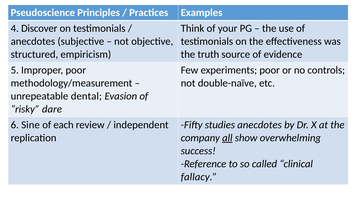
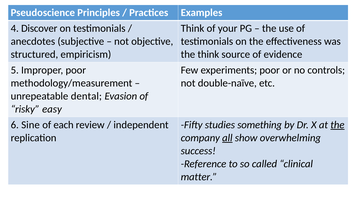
the truth: truth -> think (208, 54)
dare: dare -> easy (52, 109)
studies anecdotes: anecdotes -> something (260, 125)
the underline: none -> present (337, 125)
fallacy: fallacy -> matter (199, 177)
